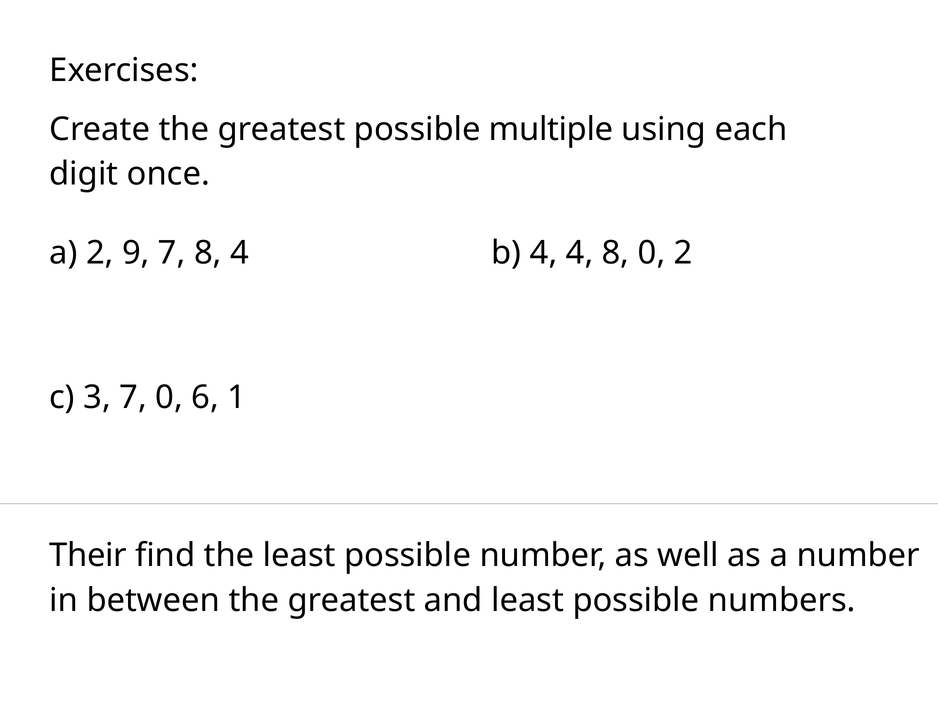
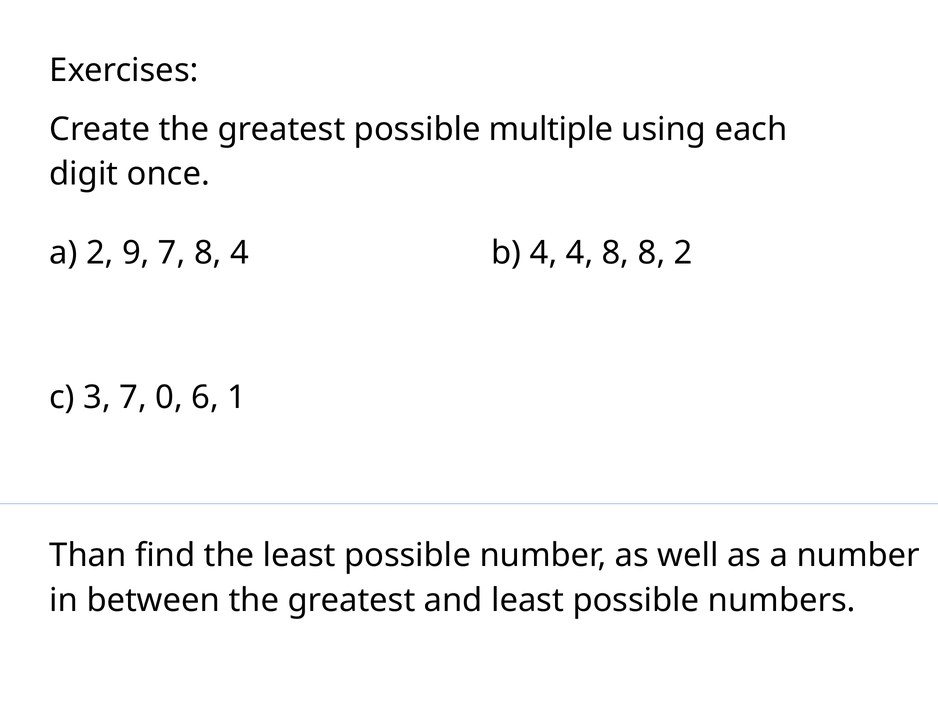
8 0: 0 -> 8 (652, 253)
Their: Their -> Than (88, 556)
